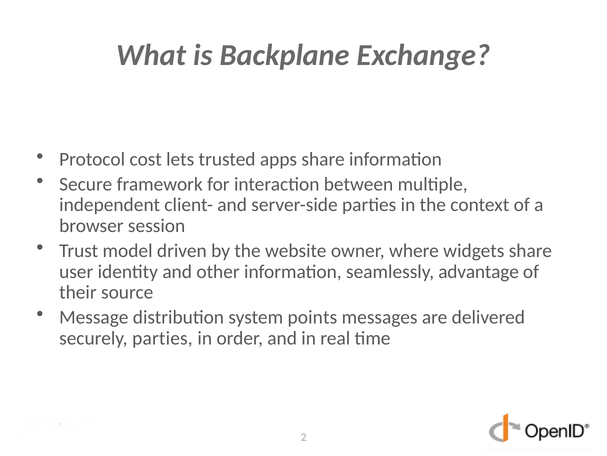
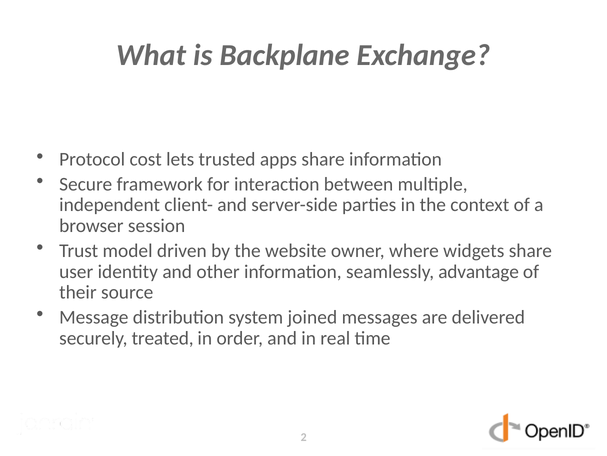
points: points -> joined (312, 317)
securely parties: parties -> treated (163, 338)
